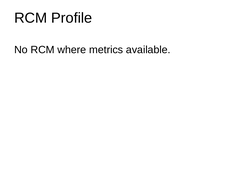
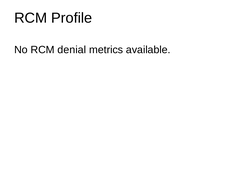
where: where -> denial (72, 50)
